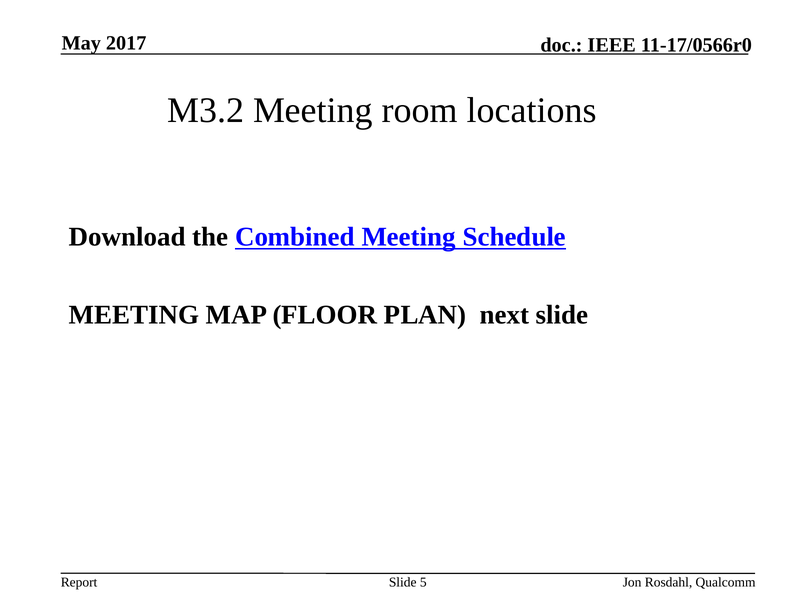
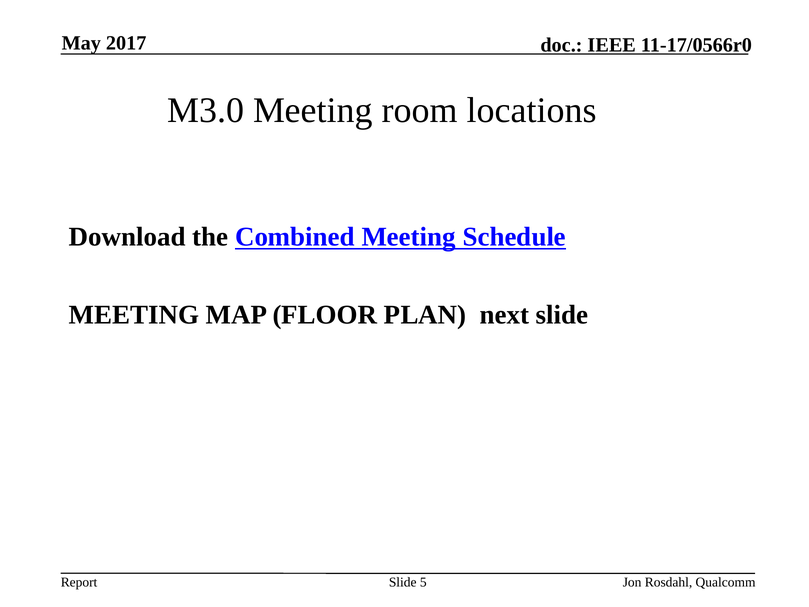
M3.2: M3.2 -> M3.0 (206, 110)
